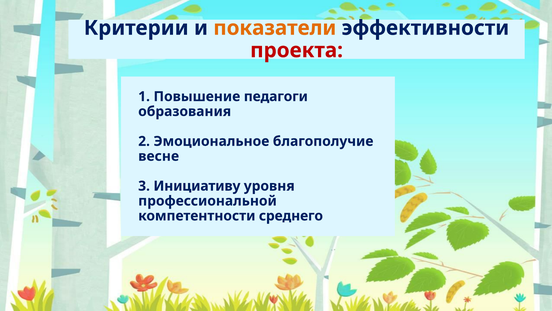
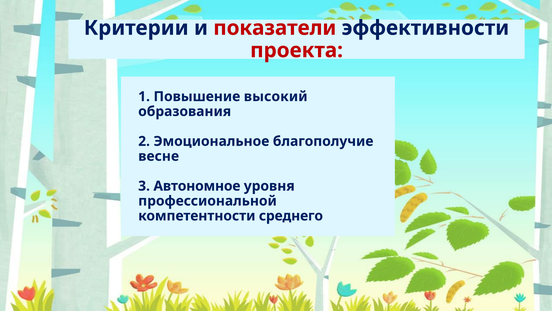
показатели colour: orange -> red (275, 28)
педагоги: педагоги -> высокий (276, 96)
Инициативу: Инициативу -> Автономное (197, 186)
